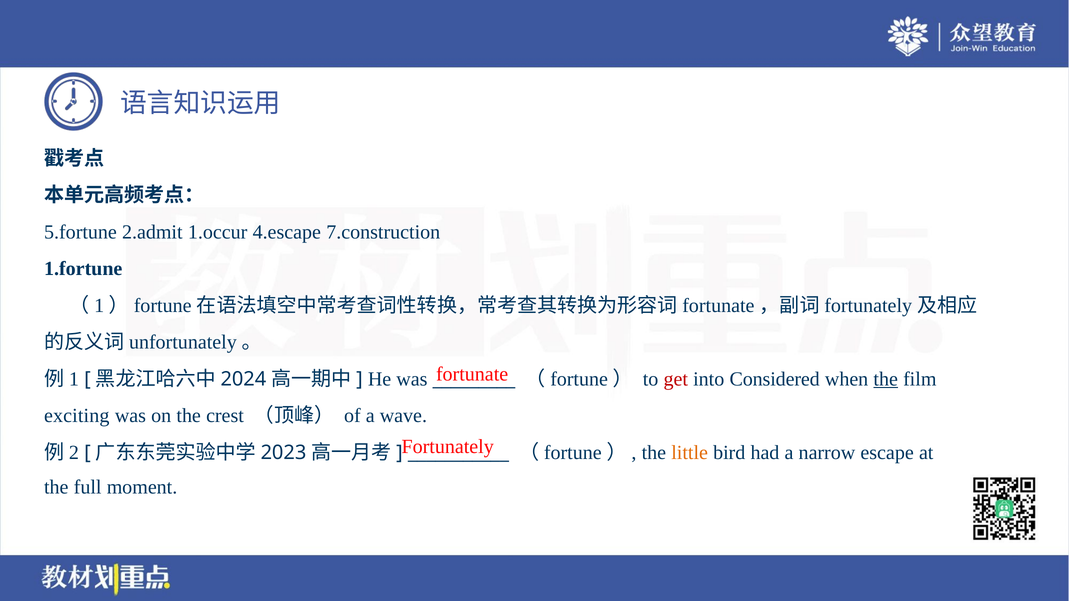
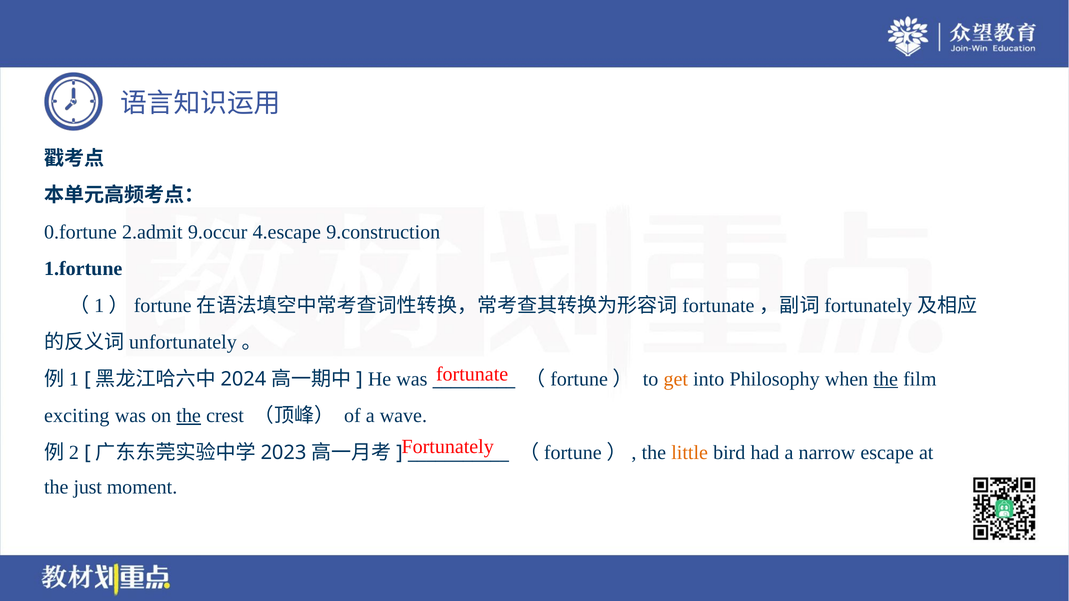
5.fortune: 5.fortune -> 0.fortune (80, 232)
1.occur: 1.occur -> 9.occur (218, 232)
7.construction: 7.construction -> 9.construction (383, 232)
get colour: red -> orange (676, 379)
Considered: Considered -> Philosophy (775, 379)
the underline: none -> present (189, 416)
full: full -> just (88, 487)
